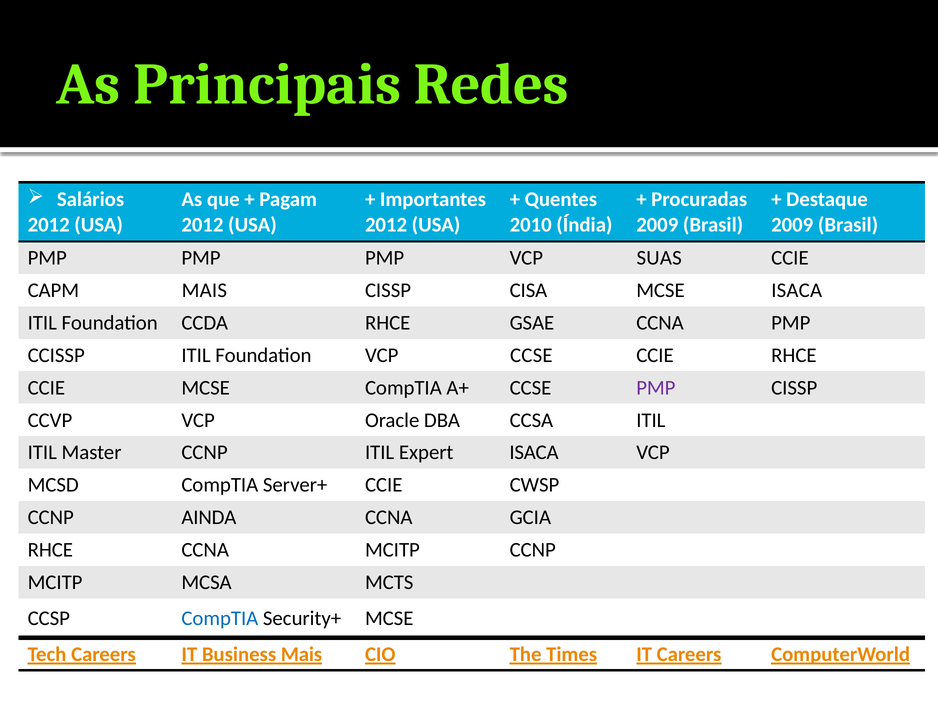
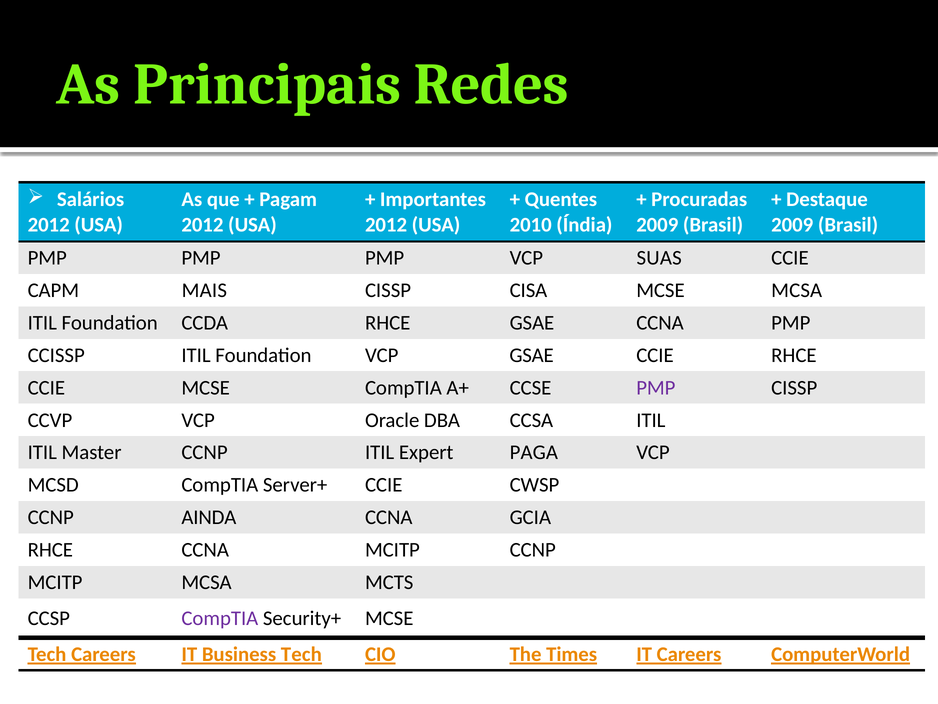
MCSE ISACA: ISACA -> MCSA (797, 290)
VCP CCSE: CCSE -> GSAE (532, 355)
Expert ISACA: ISACA -> PAGA (534, 452)
CompTIA colour: blue -> purple (220, 618)
Business Mais: Mais -> Tech (301, 654)
